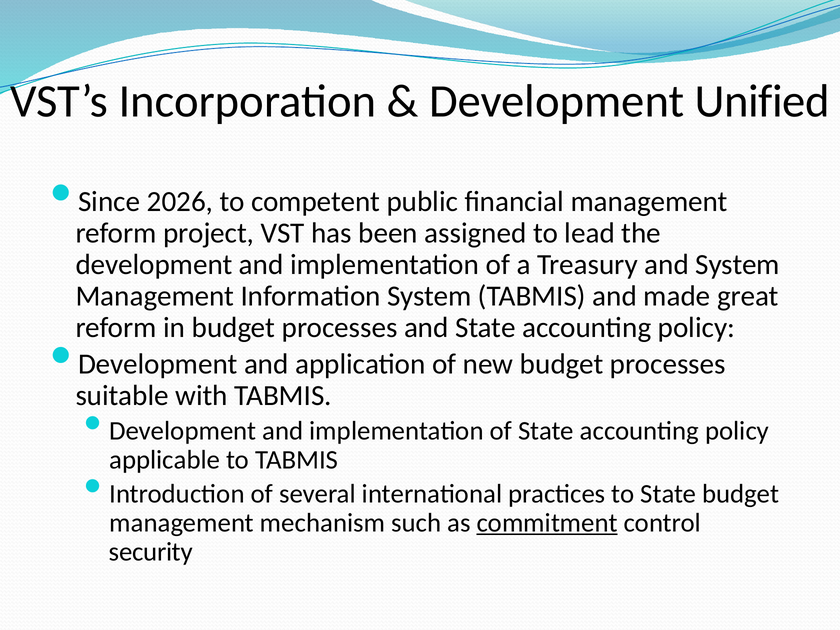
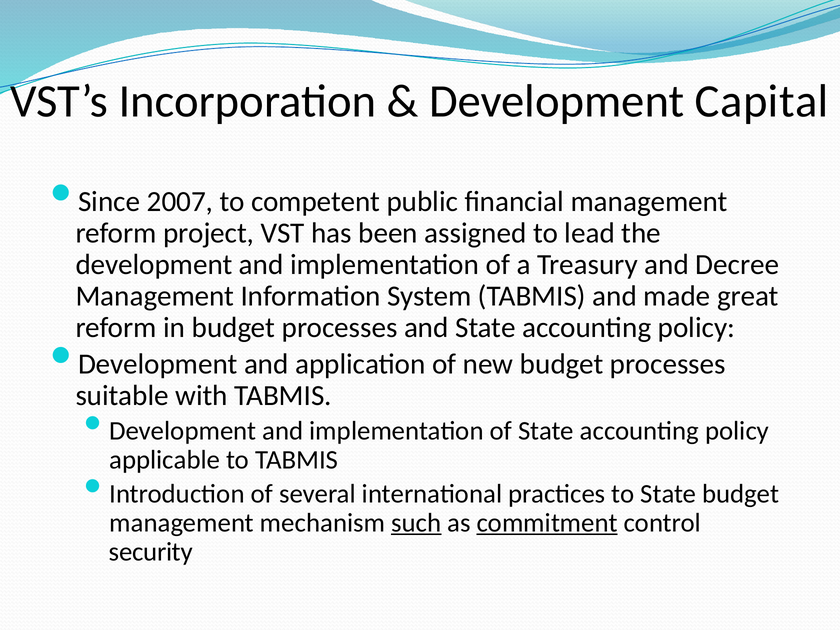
Unified: Unified -> Capital (762, 101)
2026: 2026 -> 2007 (180, 201)
and System: System -> Decree (737, 264)
such underline: none -> present (416, 523)
